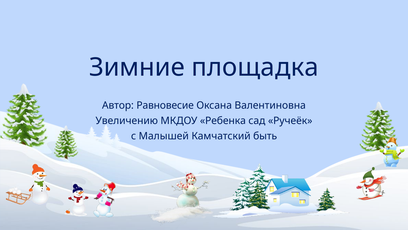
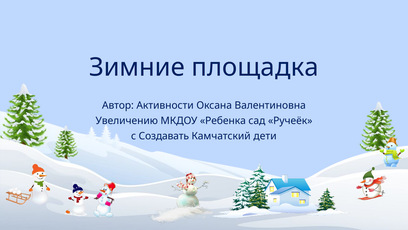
Равновесие: Равновесие -> Активности (165, 105)
Малышей: Малышей -> Создавать (164, 136)
быть: быть -> дети (265, 136)
